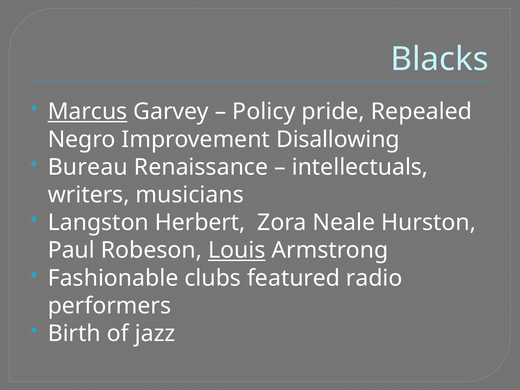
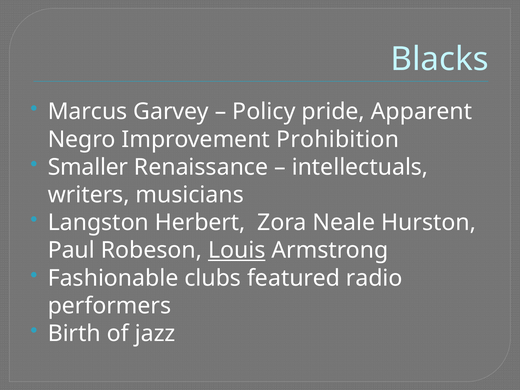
Marcus underline: present -> none (88, 112)
Repealed: Repealed -> Apparent (422, 112)
Disallowing: Disallowing -> Prohibition (338, 139)
Bureau: Bureau -> Smaller (88, 167)
